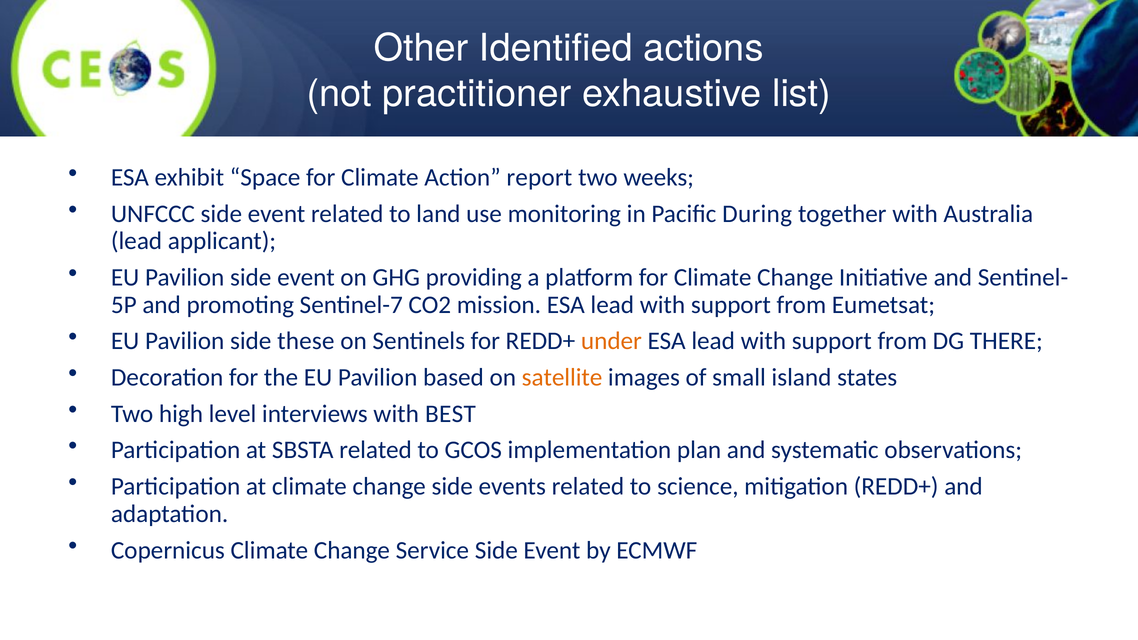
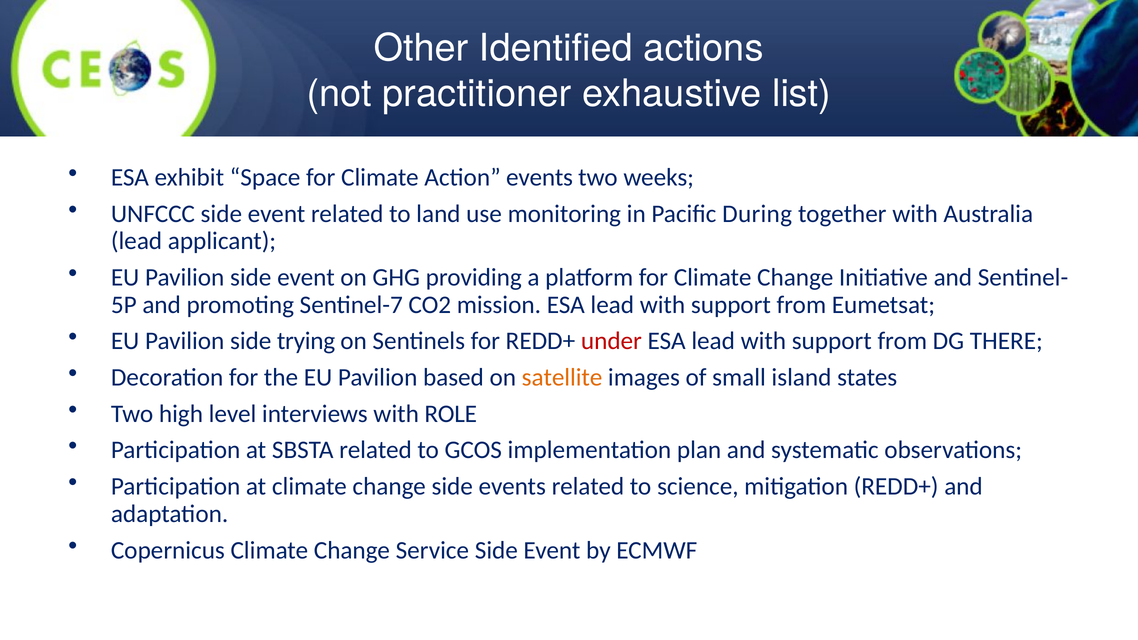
Action report: report -> events (540, 177)
these: these -> trying (306, 341)
under colour: orange -> red (611, 341)
BEST: BEST -> ROLE (451, 414)
